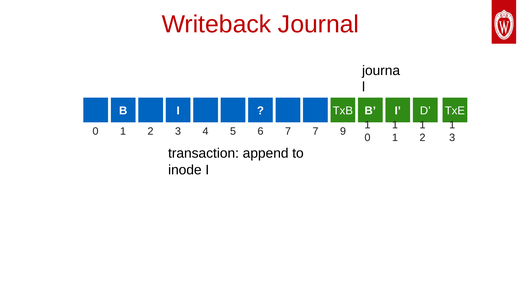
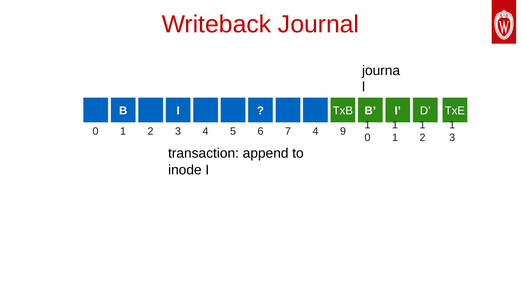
7 7: 7 -> 4 (316, 131)
